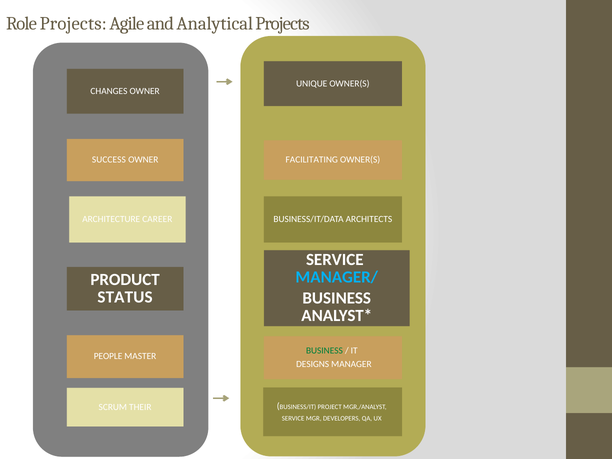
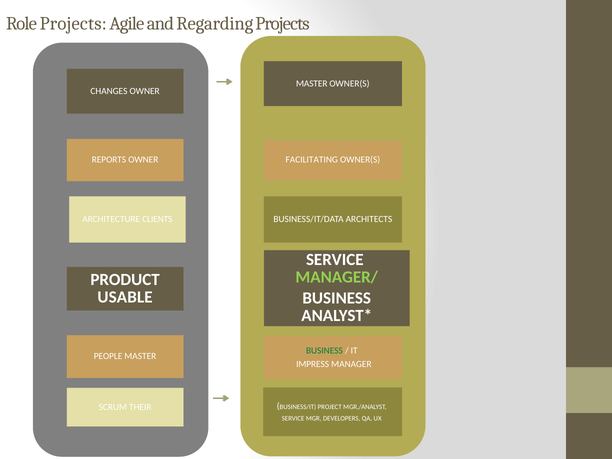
Analytical: Analytical -> Regarding (215, 23)
UNIQUE: UNIQUE -> MASTER (312, 83)
SUCCESS: SUCCESS -> REPORTS (109, 160)
CAREER: CAREER -> CLIENTS (157, 219)
MANAGER/ colour: light blue -> light green (337, 277)
STATUS: STATUS -> USABLE (125, 297)
DESIGNS: DESIGNS -> IMPRESS (313, 364)
